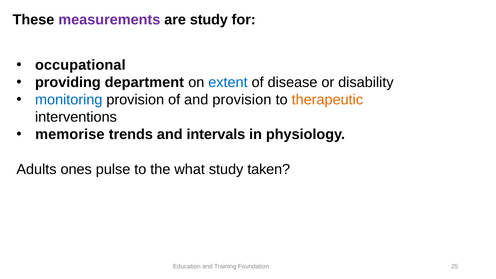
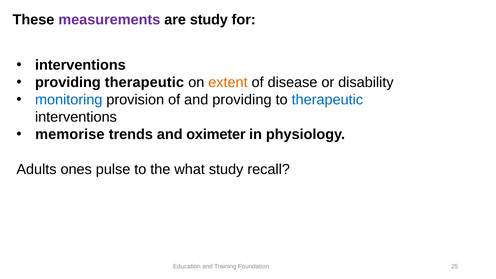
occupational: occupational -> interventions (80, 65)
providing department: department -> therapeutic (144, 82)
extent colour: blue -> orange (228, 82)
and provision: provision -> providing (242, 100)
therapeutic colour: orange -> blue (327, 100)
intervals: intervals -> oximeter (216, 135)
taken: taken -> recall (269, 169)
